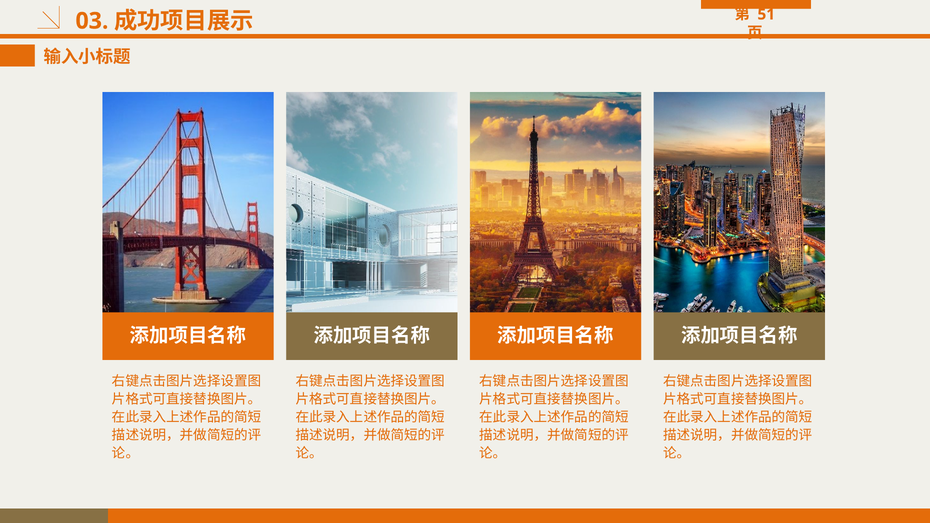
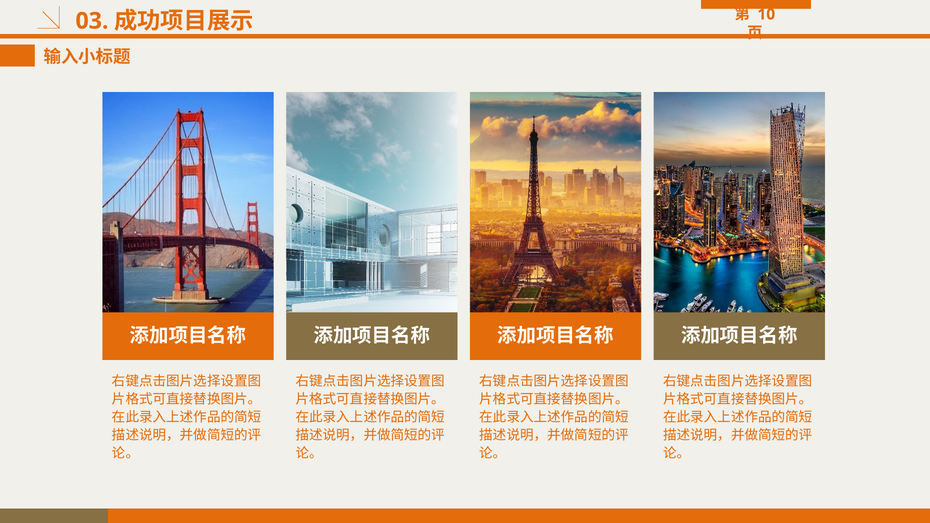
51: 51 -> 10 (766, 14)
